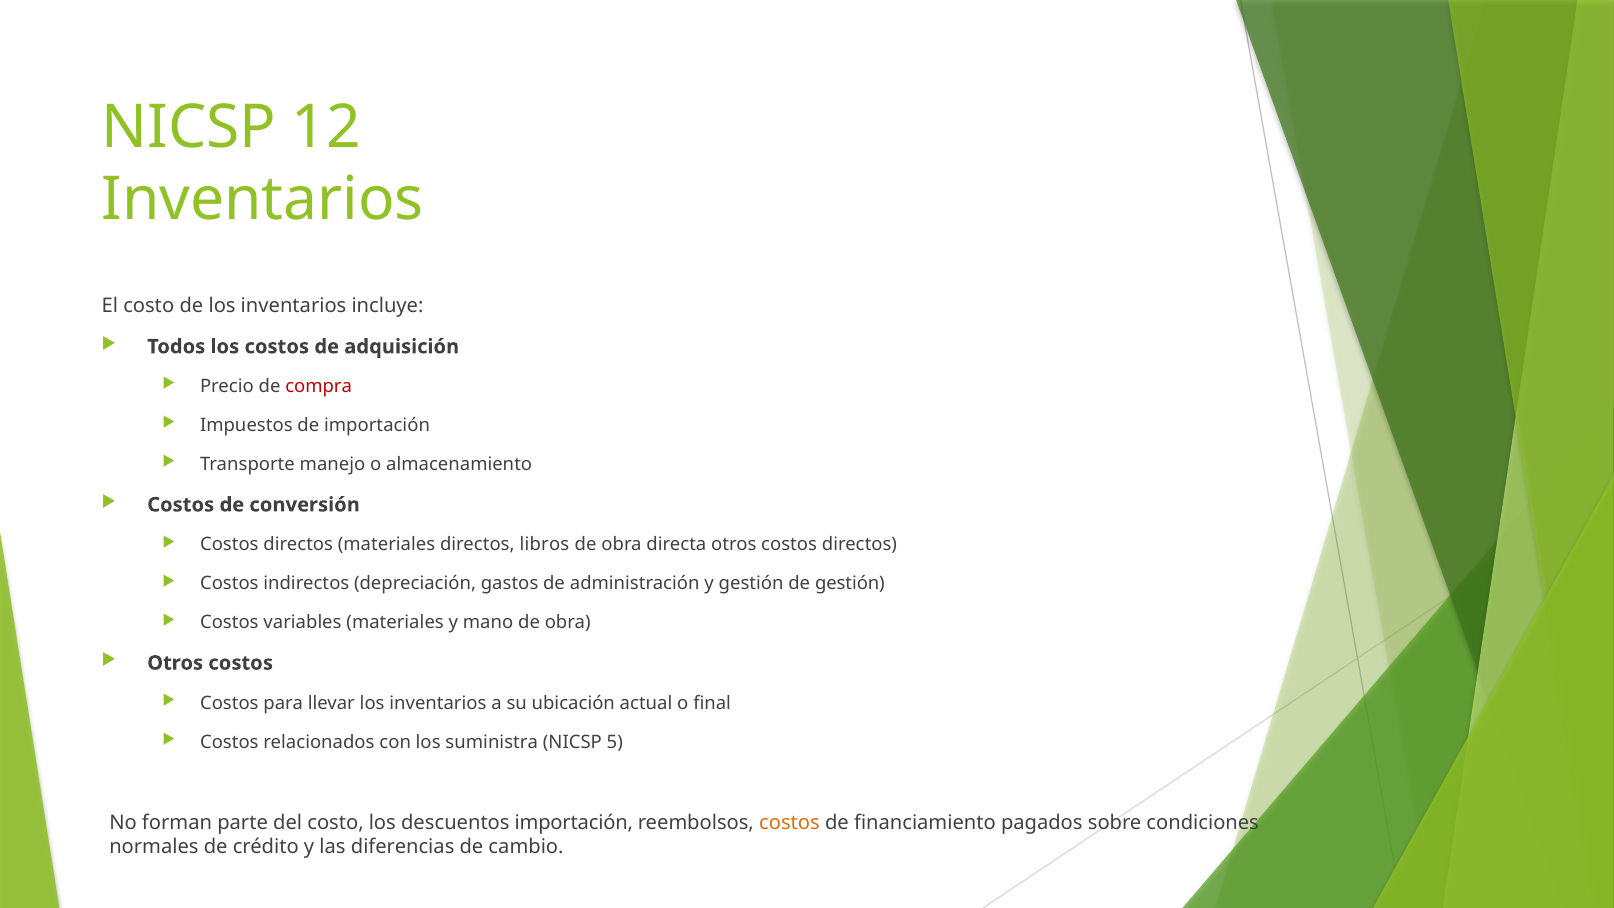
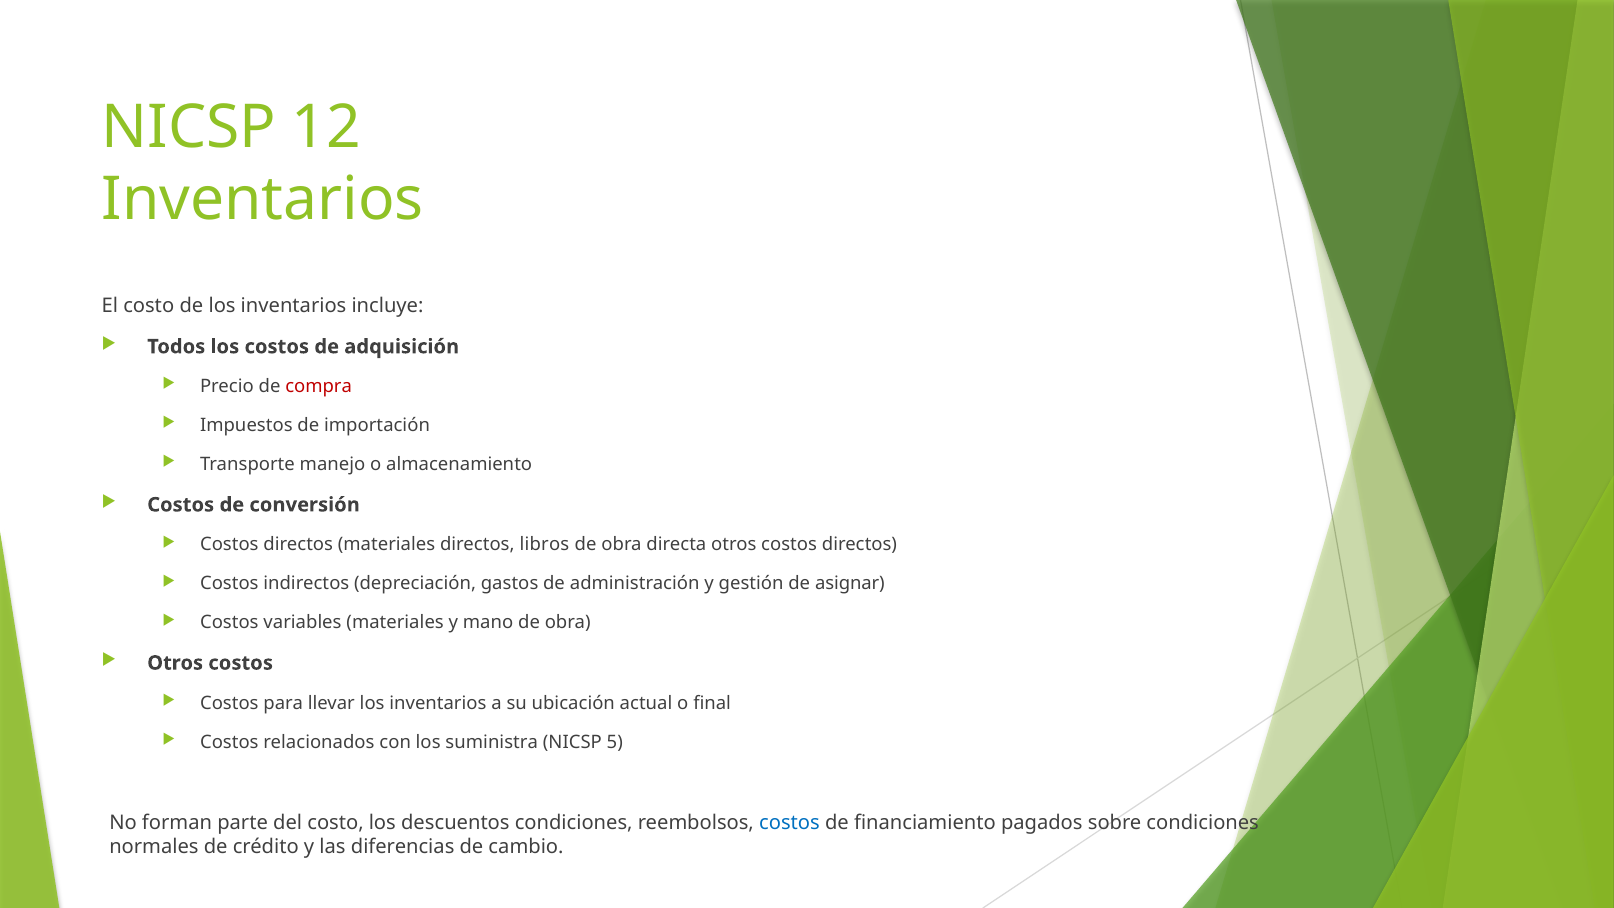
de gestión: gestión -> asignar (850, 584)
descuentos importación: importación -> condiciones (574, 823)
costos colour: orange -> blue (789, 823)
